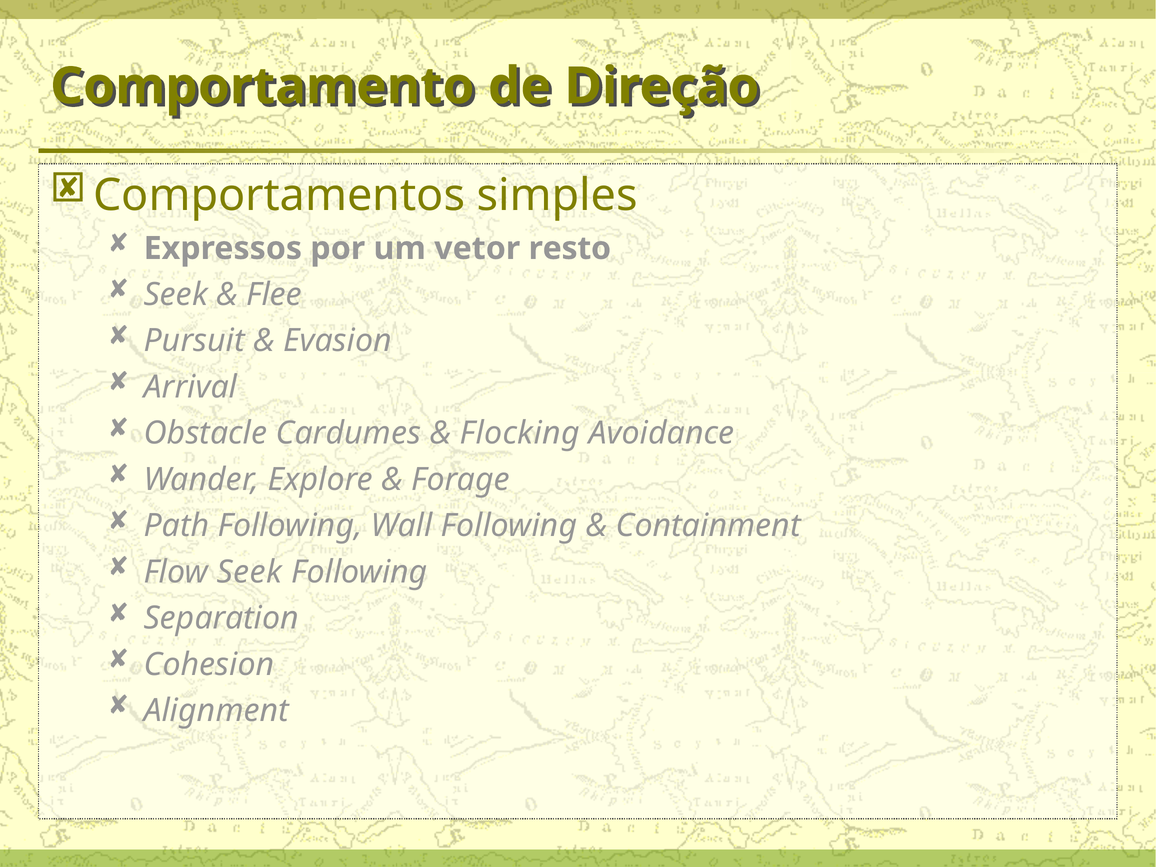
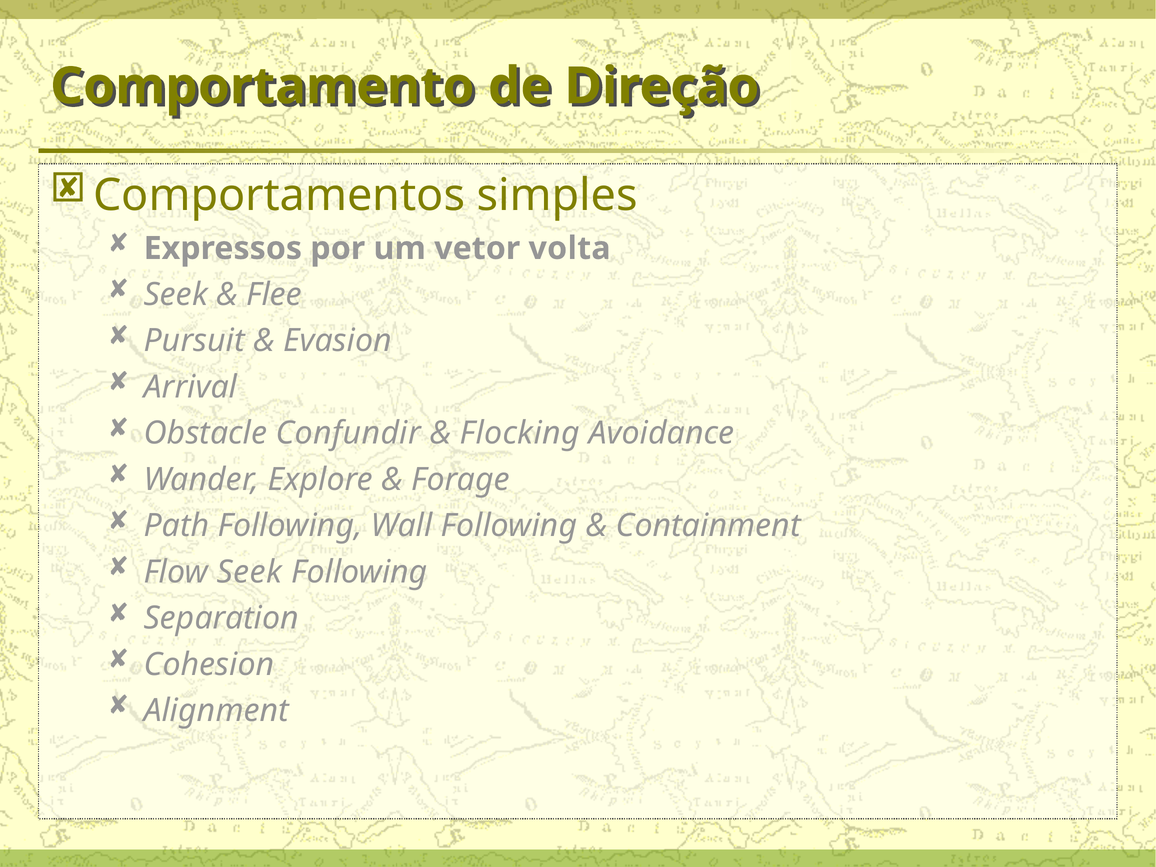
resto: resto -> volta (570, 248)
Cardumes: Cardumes -> Confundir (348, 433)
